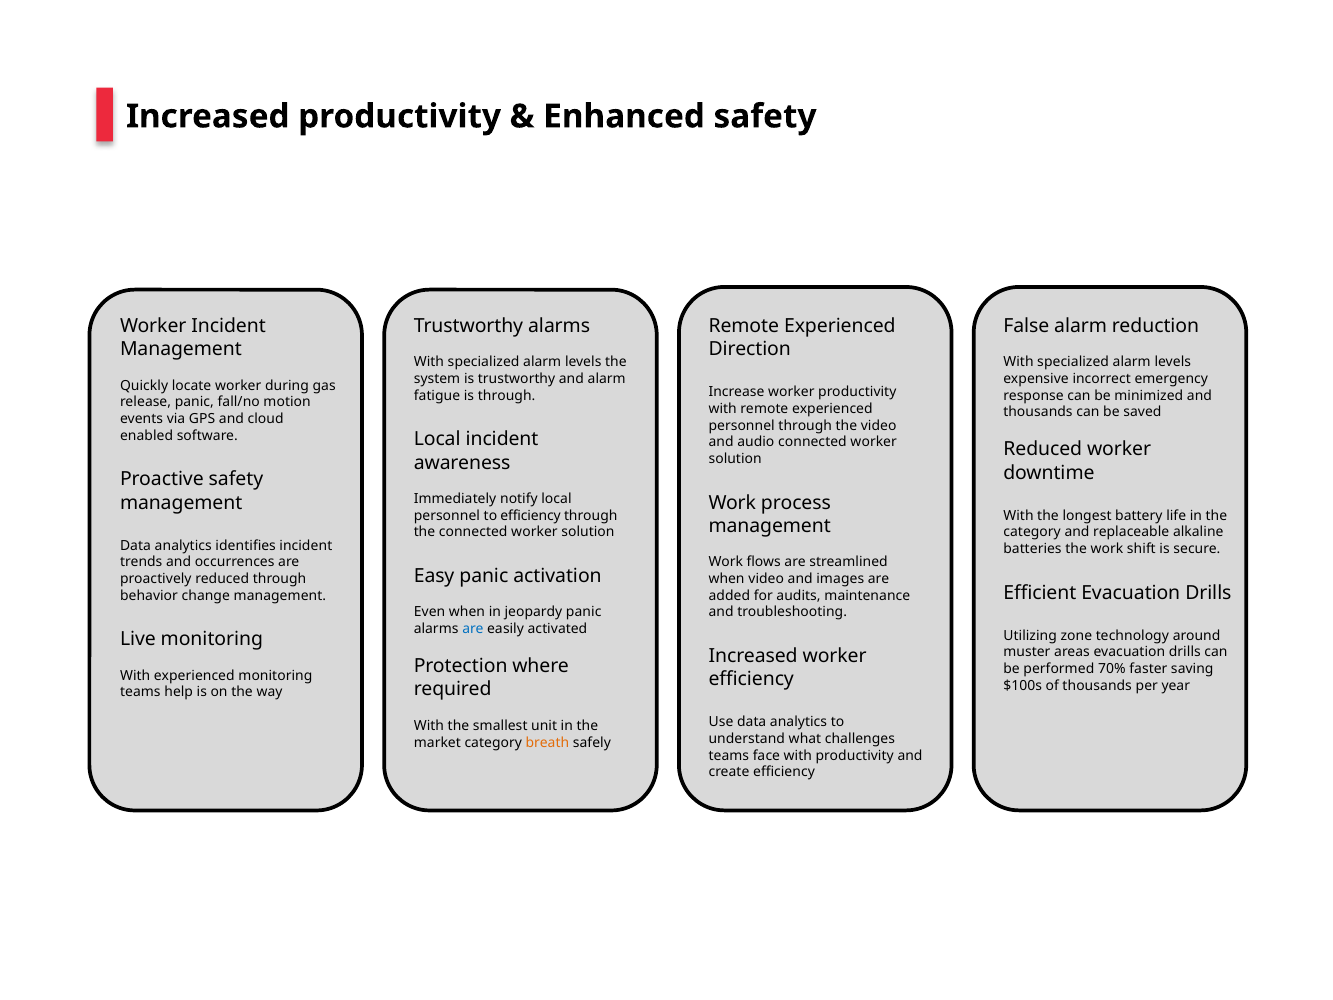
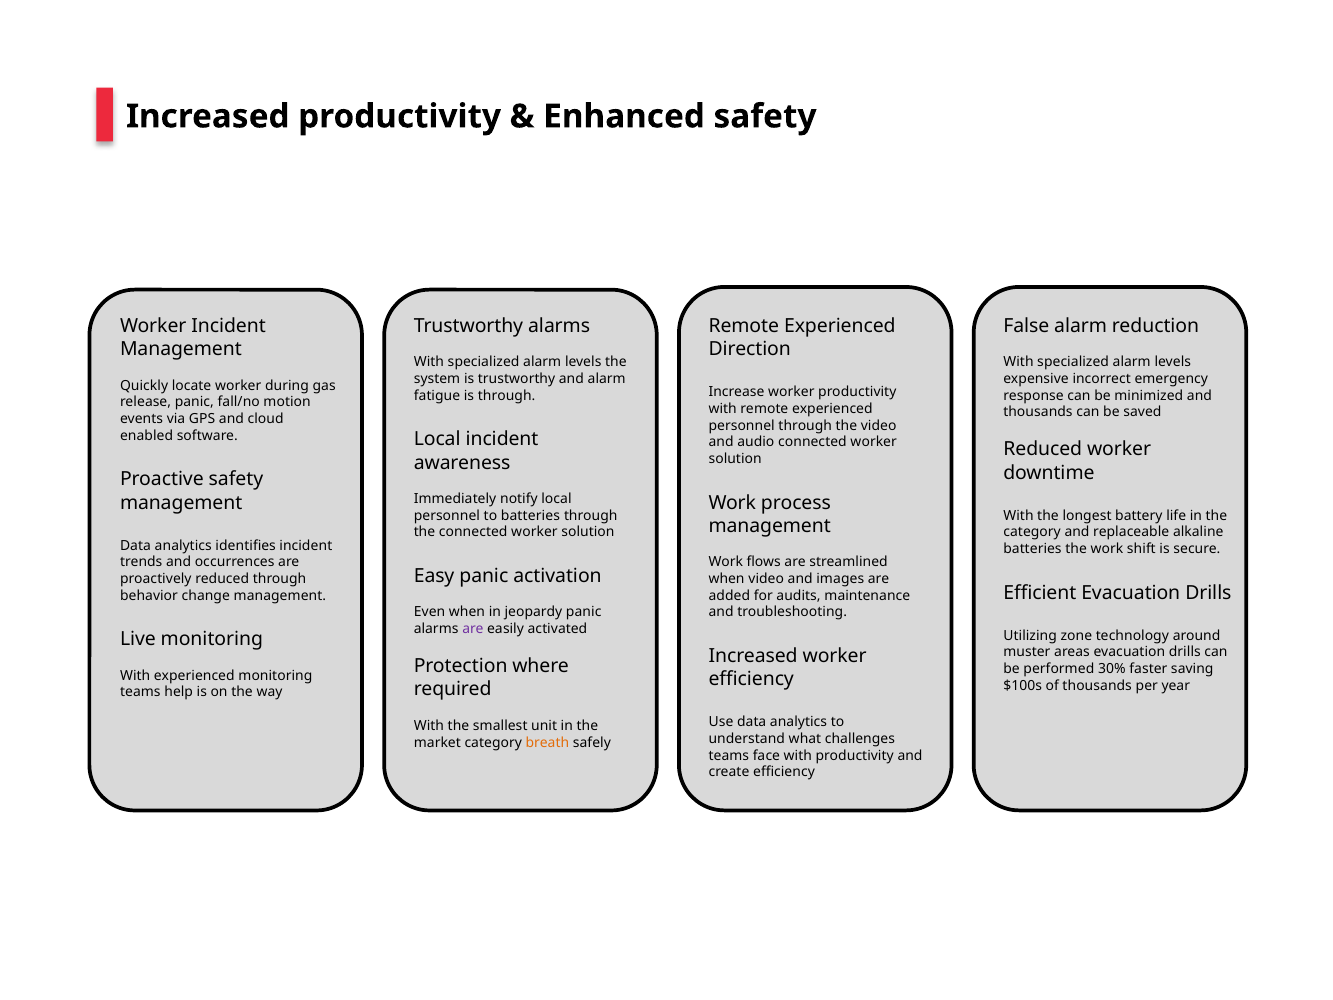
to efficiency: efficiency -> batteries (530, 516)
are colour: blue -> purple (473, 629)
70%: 70% -> 30% (1112, 669)
